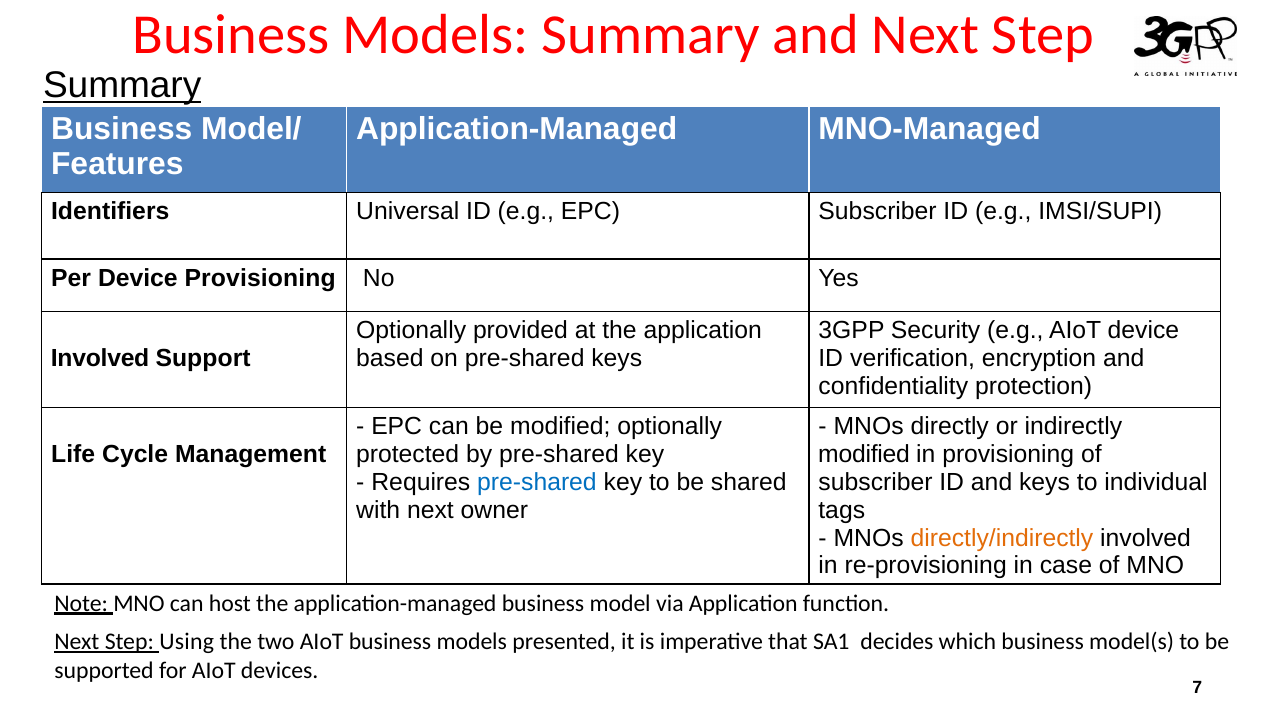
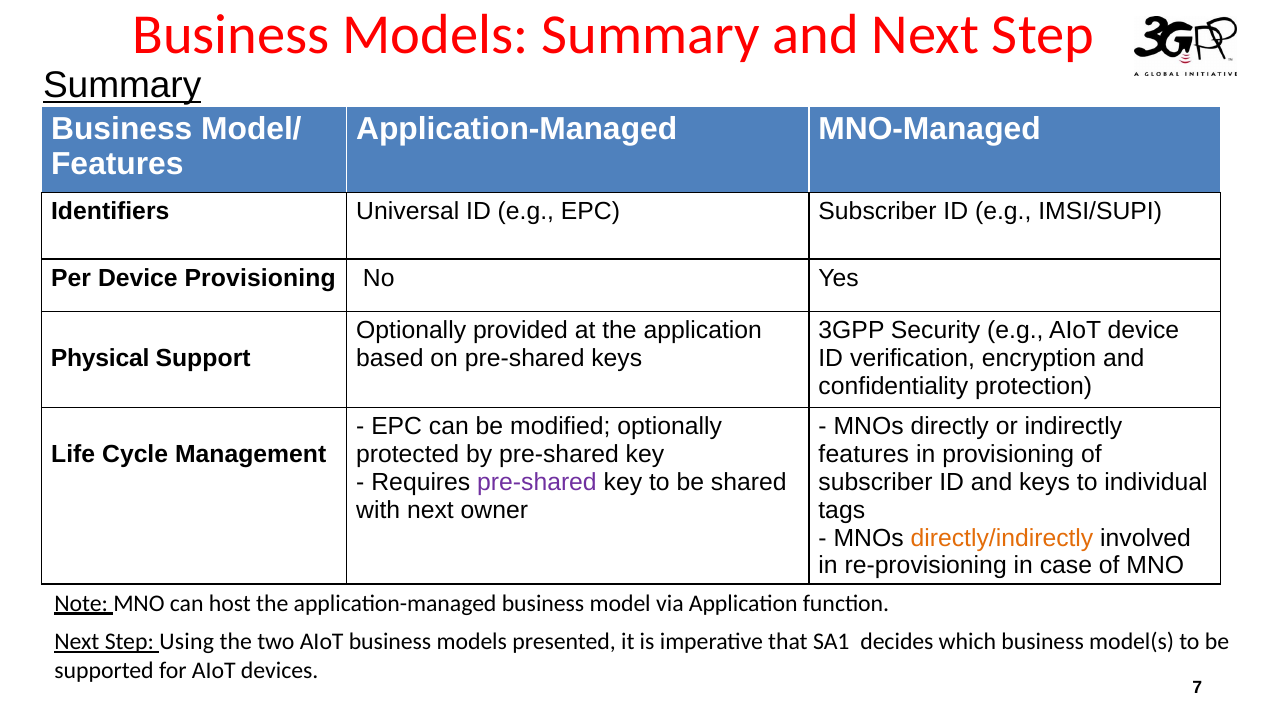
Involved: Involved -> Physical (100, 358)
modified: modified -> features (864, 455)
pre-shared colour: blue -> purple (537, 482)
